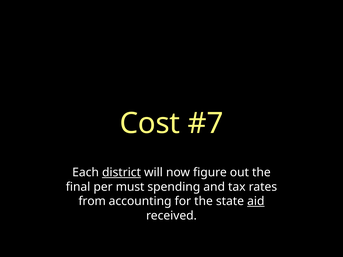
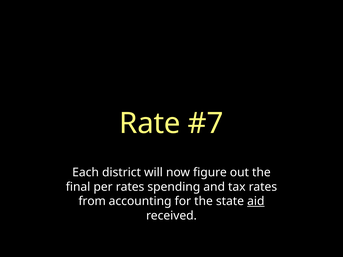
Cost: Cost -> Rate (150, 124)
district underline: present -> none (122, 173)
per must: must -> rates (130, 187)
